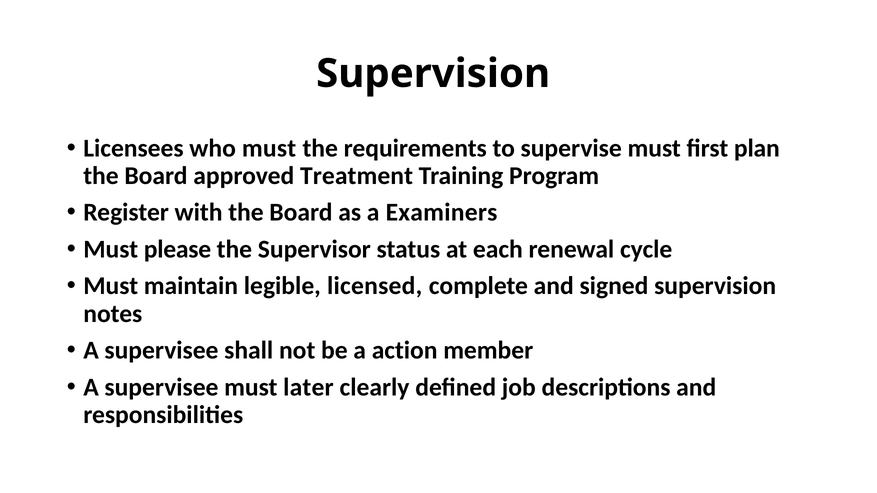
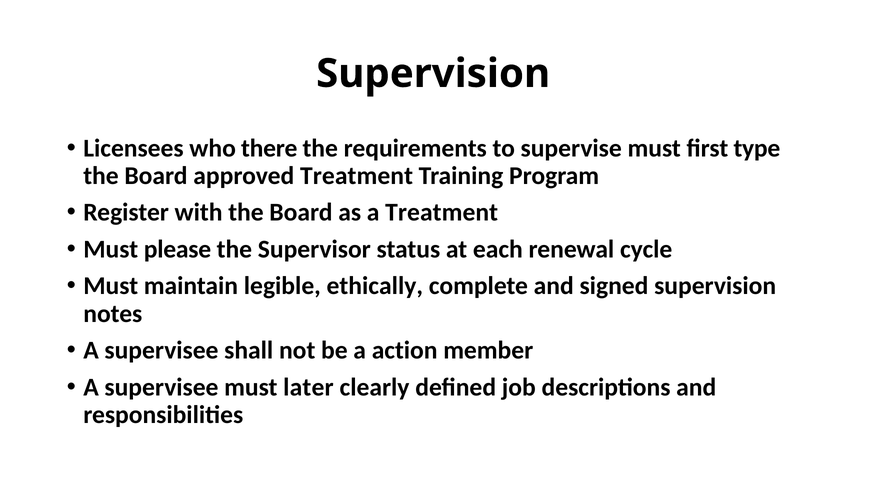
who must: must -> there (269, 148)
plan: plan -> type (757, 148)
a Examiners: Examiners -> Treatment (442, 213)
licensed: licensed -> ethically (375, 286)
